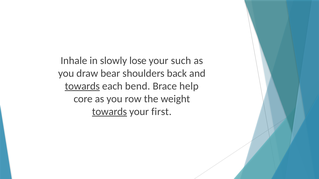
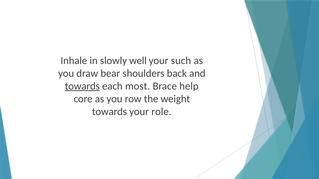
lose: lose -> well (138, 61)
bend: bend -> most (138, 86)
towards underline: present -> none (109, 112)
first: first -> role (161, 112)
